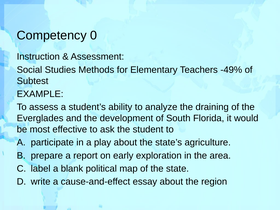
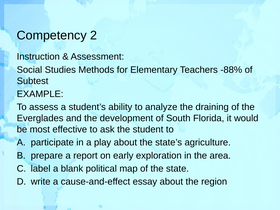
0: 0 -> 2 (94, 35)
-49%: -49% -> -88% (231, 70)
